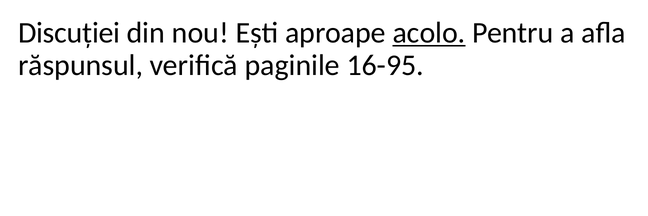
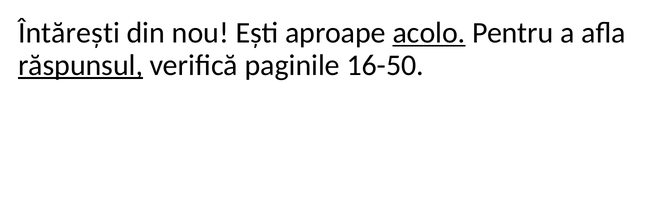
Discuției: Discuției -> Întărești (69, 33)
răspunsul underline: none -> present (81, 65)
16-95: 16-95 -> 16-50 (385, 65)
